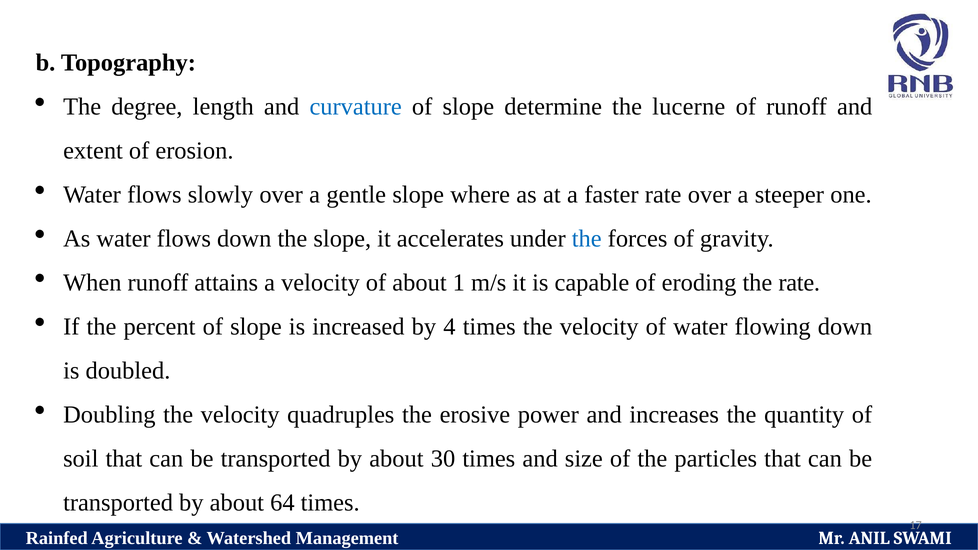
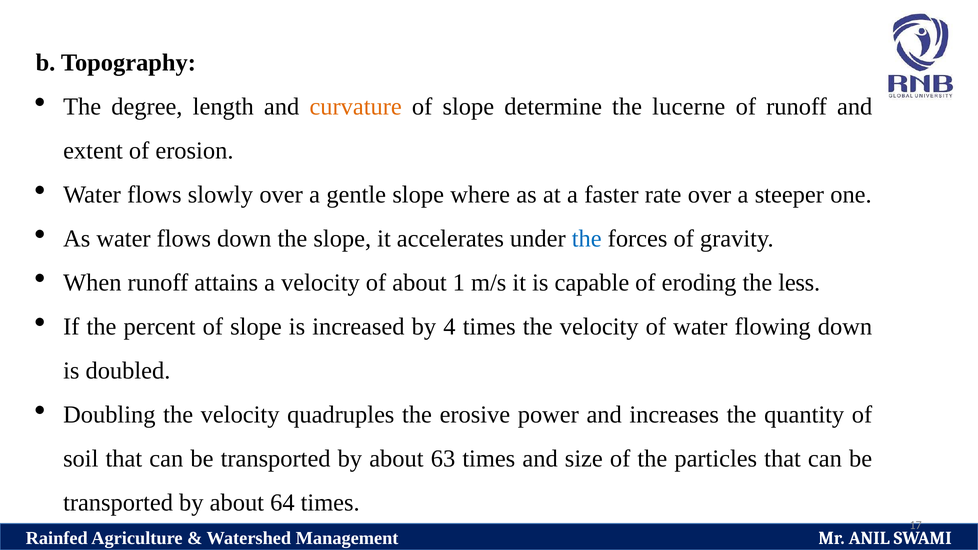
curvature colour: blue -> orange (356, 106)
the rate: rate -> less (799, 282)
30: 30 -> 63 (443, 459)
